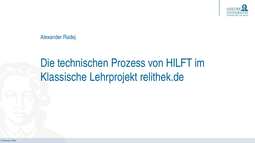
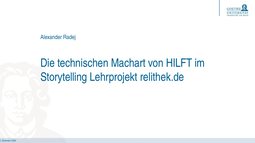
Prozess: Prozess -> Machart (128, 63)
Klassische: Klassische -> Storytelling (64, 77)
